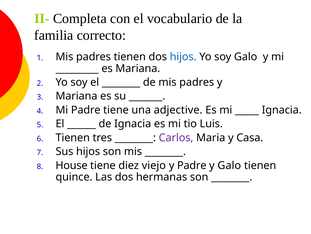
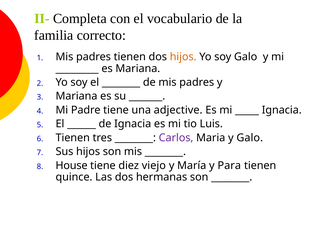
hijos colour: blue -> orange (183, 57)
y Casa: Casa -> Galo (250, 137)
y Padre: Padre -> María (192, 165)
y Galo: Galo -> Para (229, 165)
